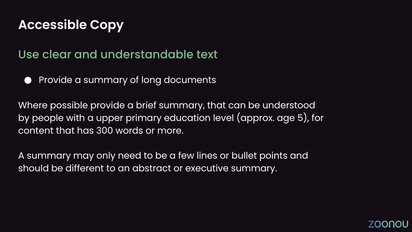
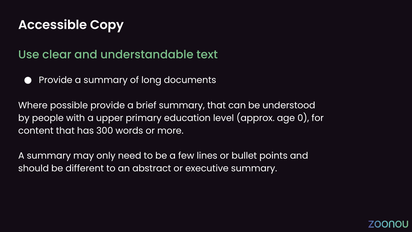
5: 5 -> 0 (303, 118)
